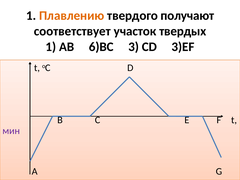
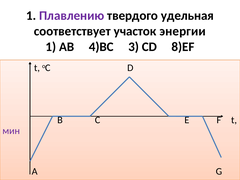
Плавлению colour: orange -> purple (72, 16)
получают: получают -> удельная (187, 16)
твердых: твердых -> энергии (183, 31)
6)ВС: 6)ВС -> 4)ВС (101, 47)
3)EF: 3)EF -> 8)EF (183, 47)
